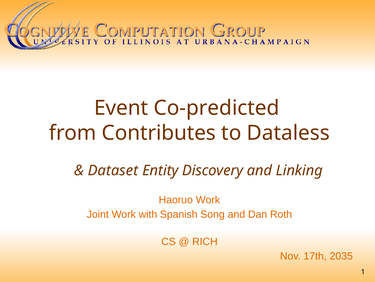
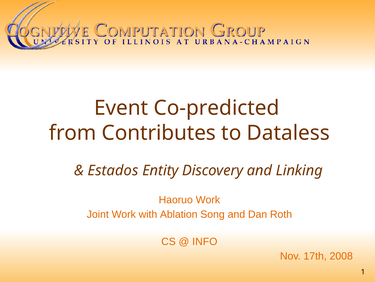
Dataset: Dataset -> Estados (113, 170)
Spanish: Spanish -> Ablation (179, 214)
RICH: RICH -> INFO (205, 241)
2035: 2035 -> 2008 (341, 256)
